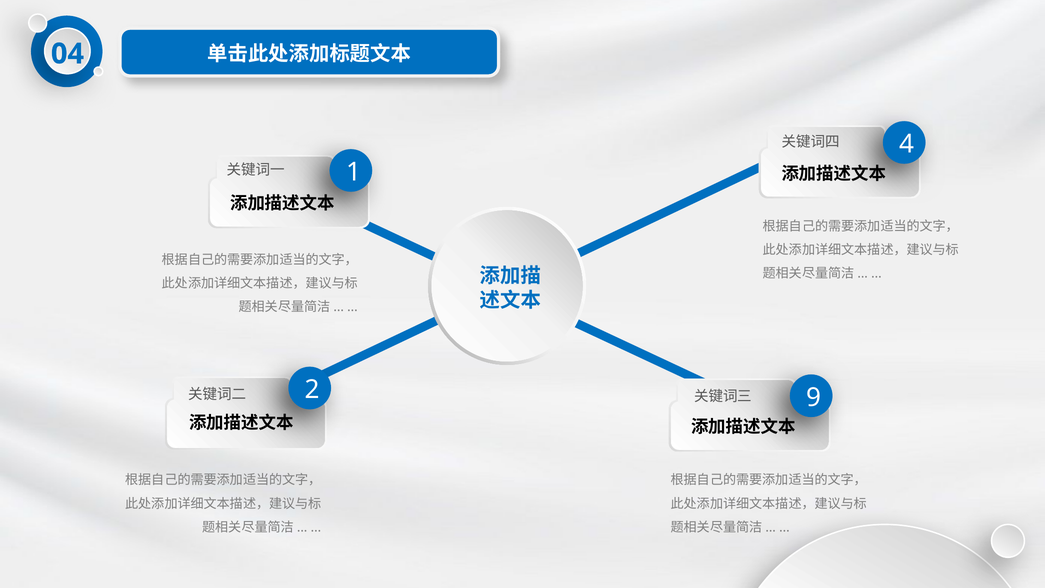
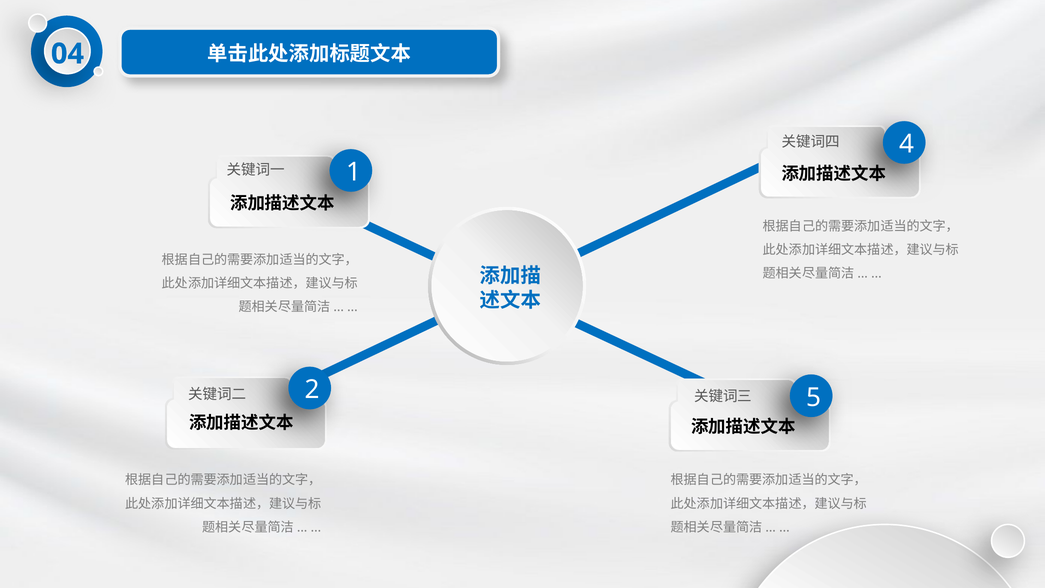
9: 9 -> 5 (814, 397)
